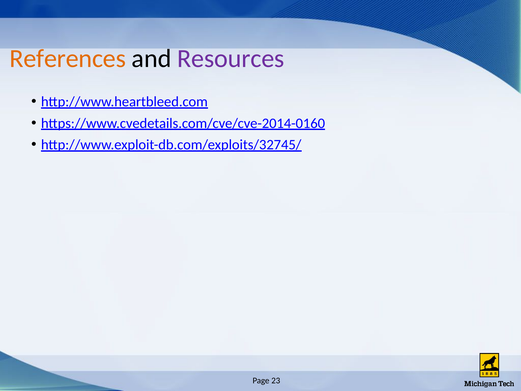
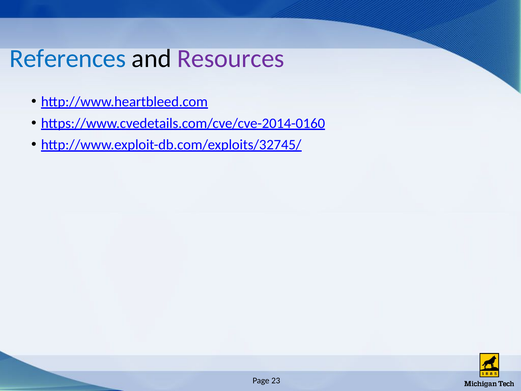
References colour: orange -> blue (68, 58)
